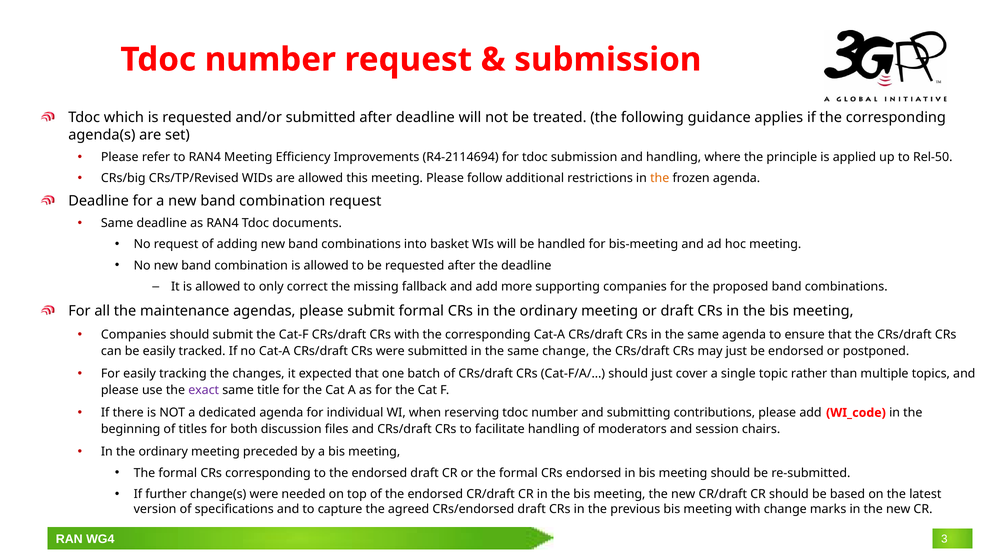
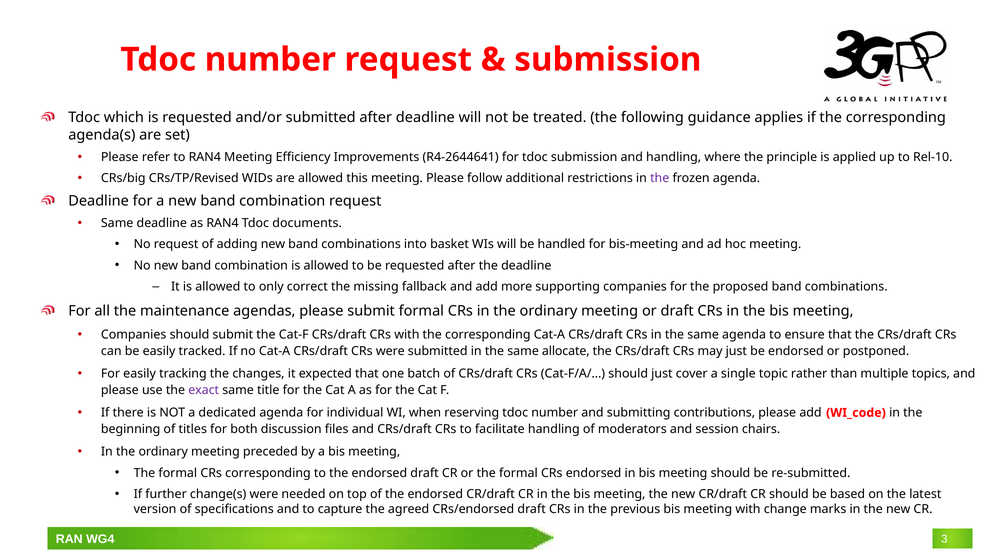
R4-2114694: R4-2114694 -> R4-2644641 (461, 157)
Rel-50: Rel-50 -> Rel-10 (933, 157)
the colour: orange -> purple (660, 178)
same change: change -> allocate (566, 351)
